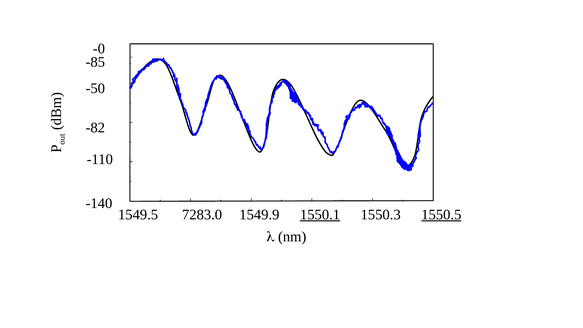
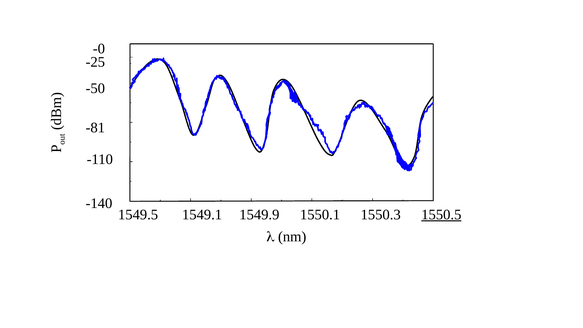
-85: -85 -> -25 (95, 62)
-82: -82 -> -81 (95, 128)
7283.0: 7283.0 -> 1549.1 (202, 215)
1550.1 underline: present -> none (320, 215)
